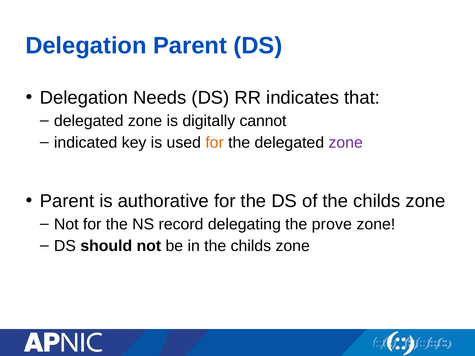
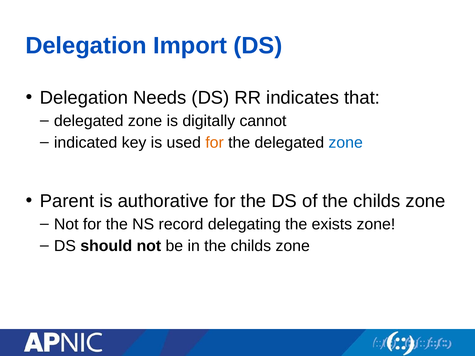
Delegation Parent: Parent -> Import (190, 46)
zone colour: purple -> blue (346, 143)
prove: prove -> exists (332, 224)
